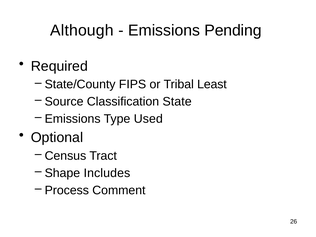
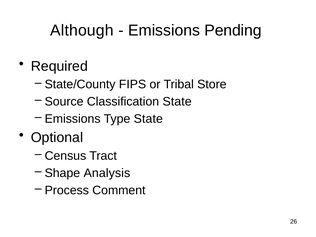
Least: Least -> Store (212, 84)
Type Used: Used -> State (148, 119)
Includes: Includes -> Analysis (107, 173)
